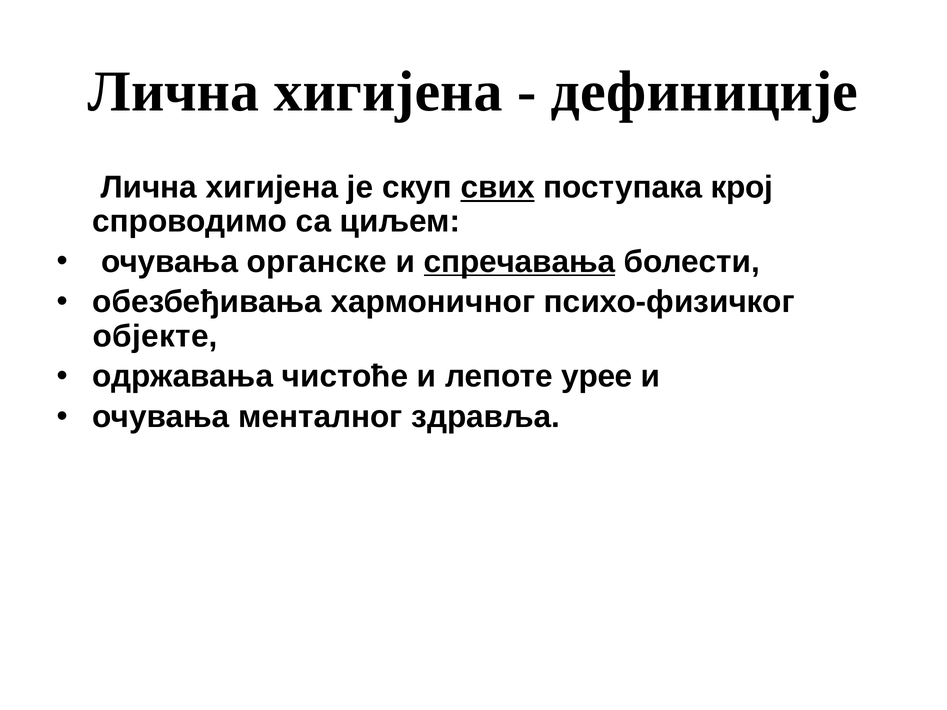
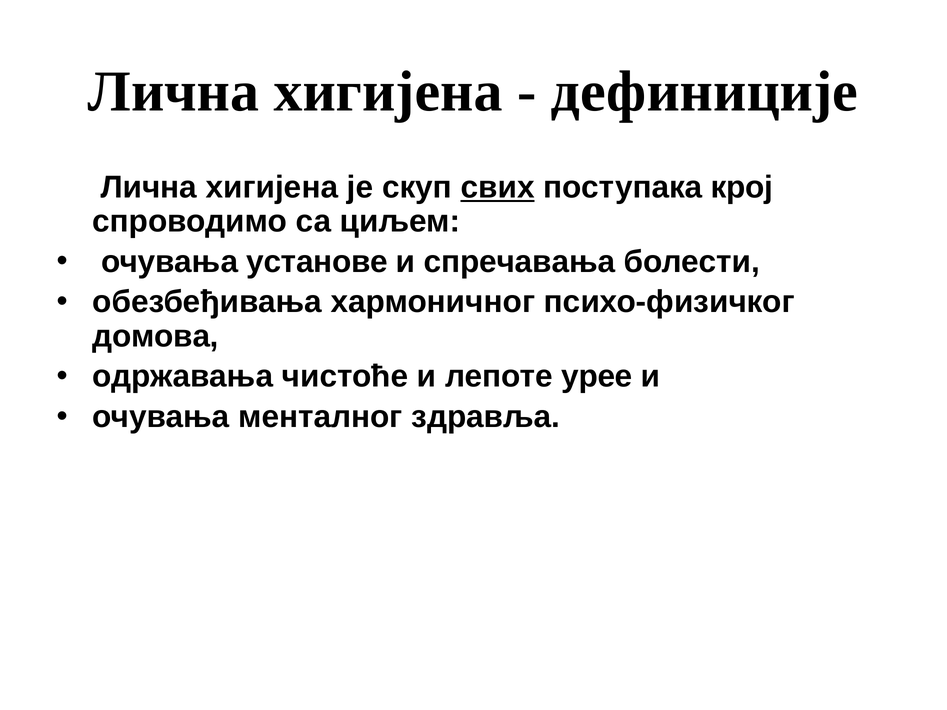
органске: органске -> установе (317, 262)
спречавања underline: present -> none (519, 262)
објекте: објекте -> домова (156, 336)
